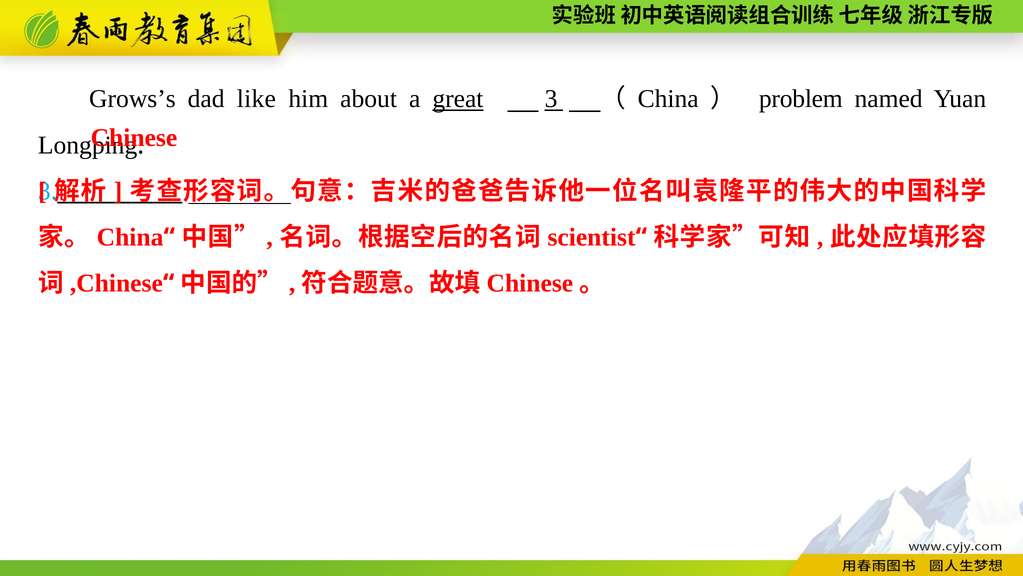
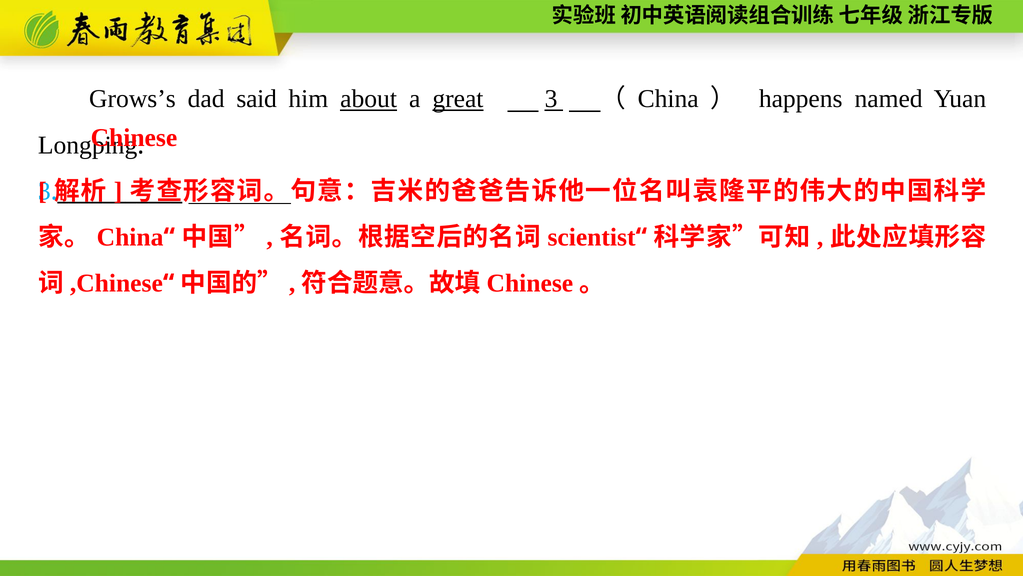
like: like -> said (257, 99)
about underline: none -> present (369, 99)
problem: problem -> happens (801, 99)
